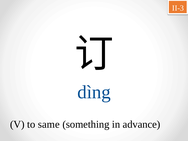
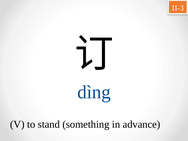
same: same -> stand (49, 124)
